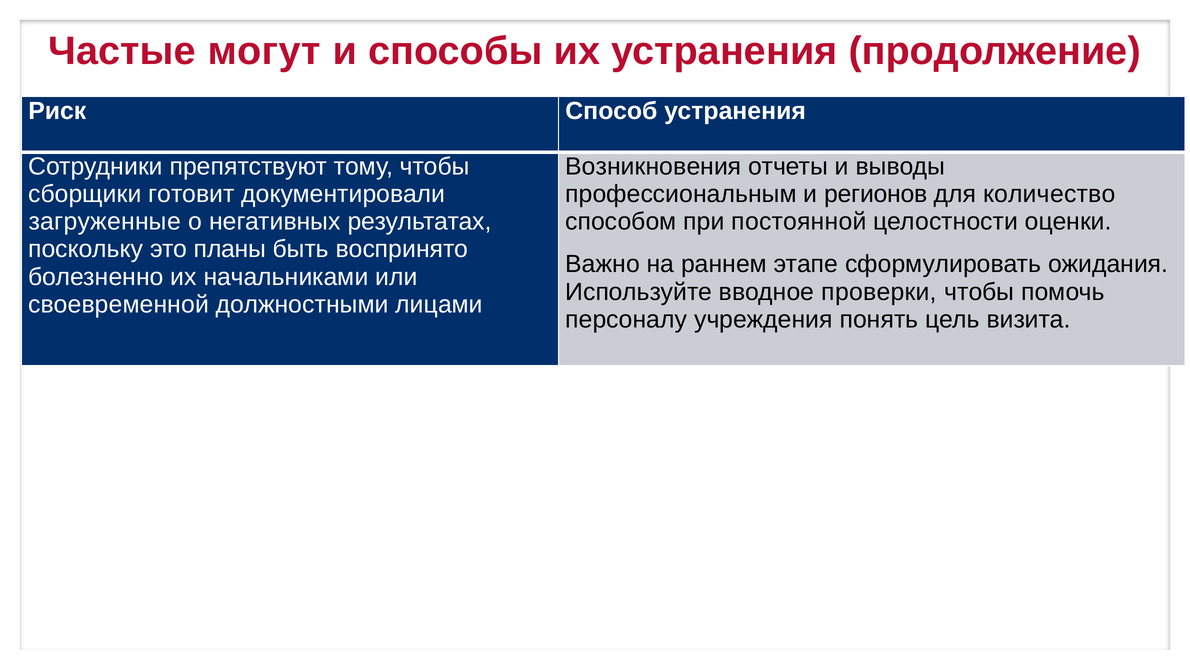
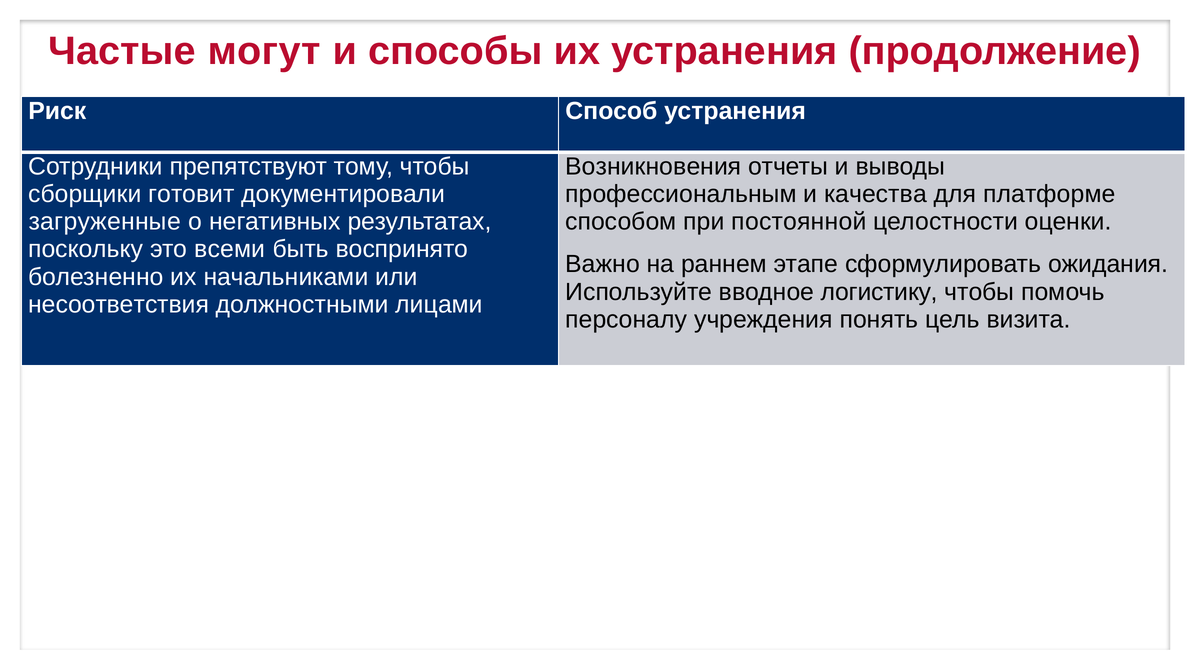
регионов: регионов -> качества (876, 194)
количество: количество -> платформе (1049, 194)
планы: планы -> всеми (230, 249)
проверки: проверки -> логистику (879, 292)
своевременной: своевременной -> несоответствия (119, 305)
